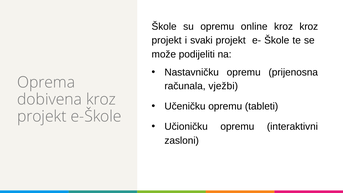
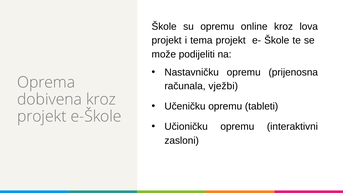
kroz kroz: kroz -> lova (309, 27)
svaki: svaki -> tema (201, 40)
